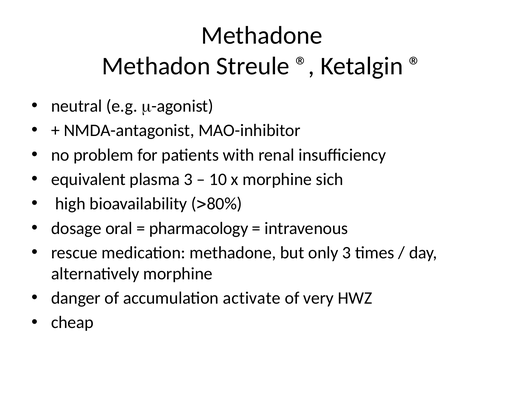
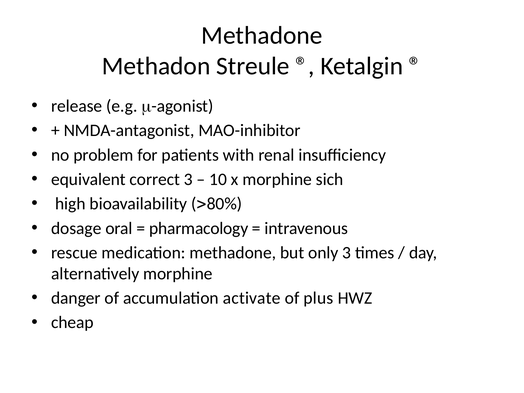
neutral: neutral -> release (77, 106)
plasma: plasma -> correct (155, 179)
very: very -> plus (318, 298)
